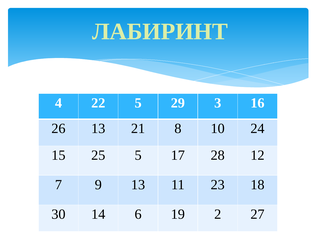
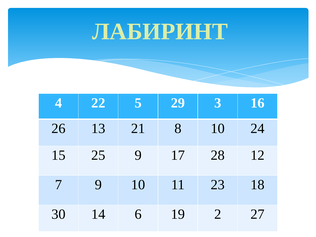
25 5: 5 -> 9 (138, 155)
9 13: 13 -> 10 (138, 185)
